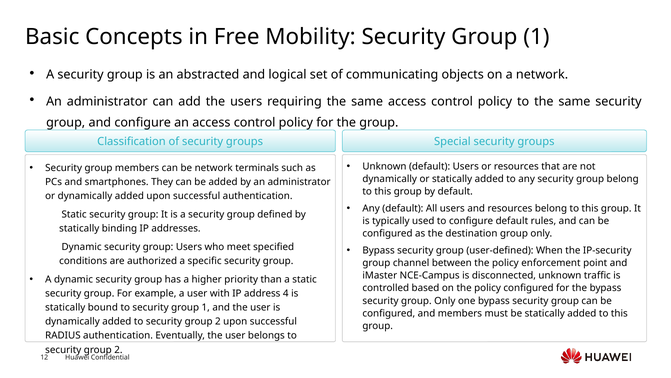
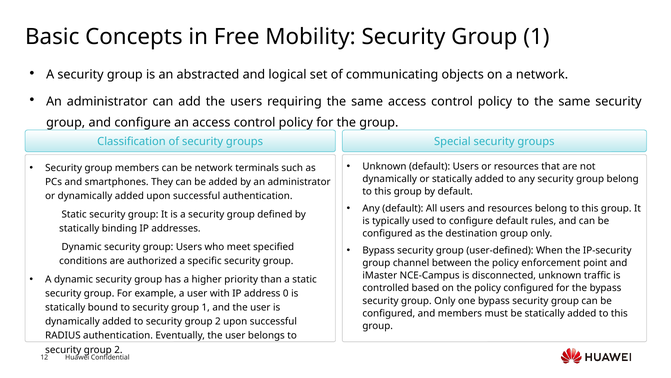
4: 4 -> 0 (286, 293)
